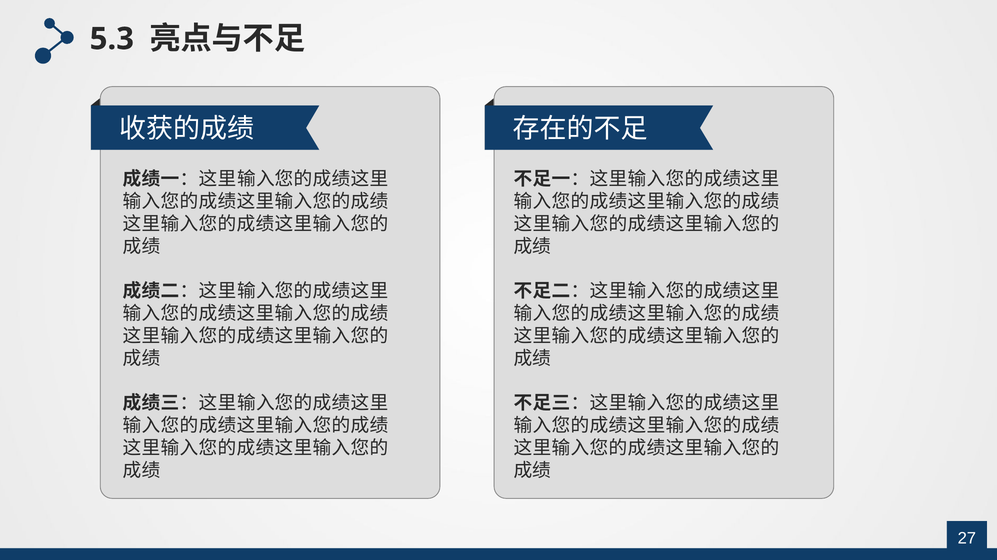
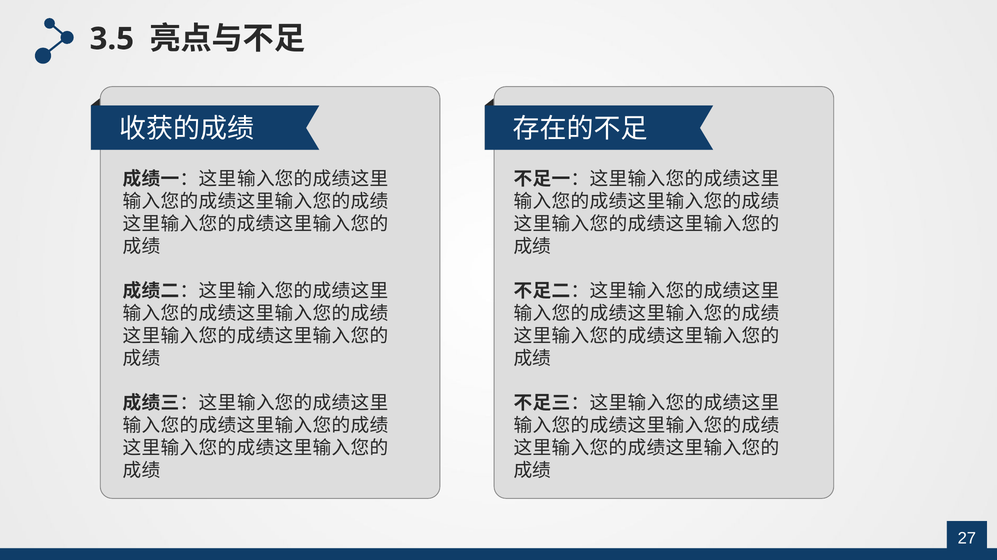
5.3: 5.3 -> 3.5 (112, 39)
